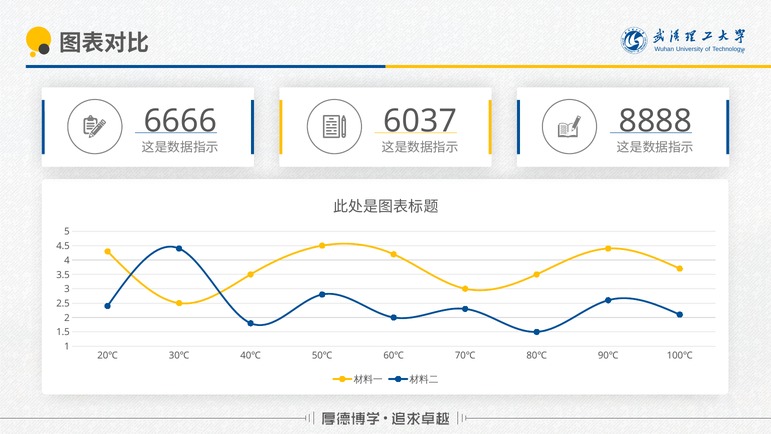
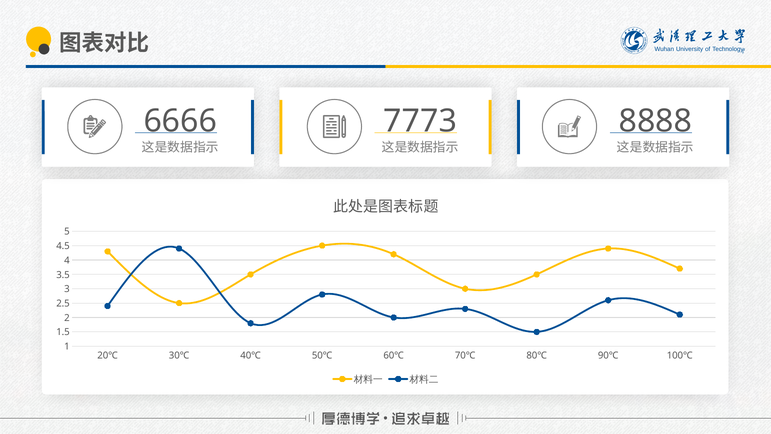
6037: 6037 -> 7773 (420, 121)
